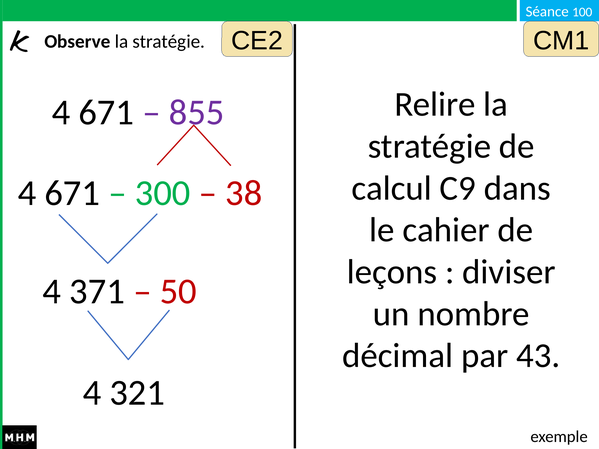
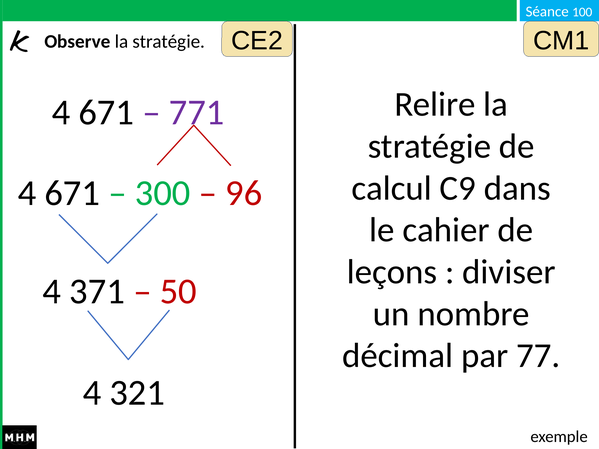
855: 855 -> 771 (197, 113)
38: 38 -> 96 (244, 193)
43: 43 -> 77 (538, 356)
